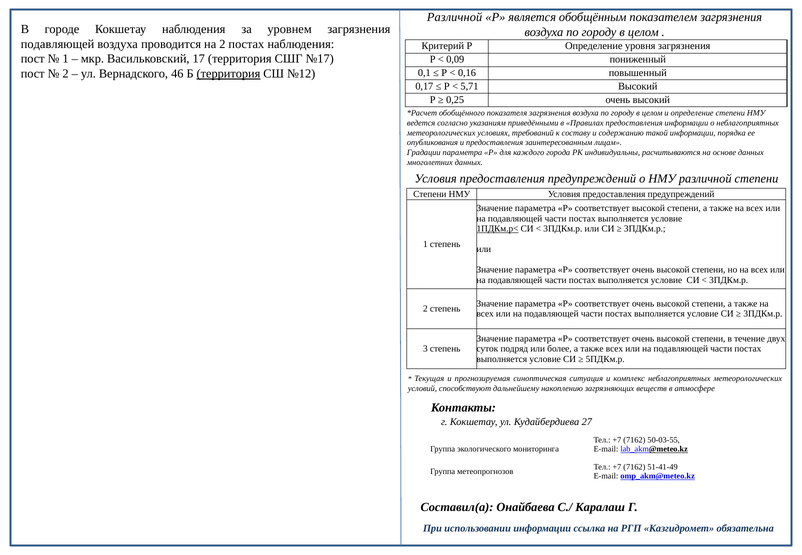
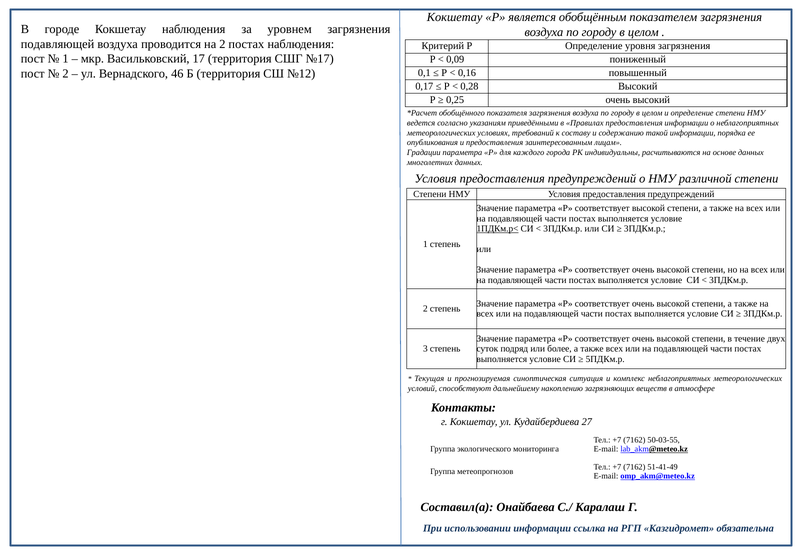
Различной: Различной -> Кокшетау (455, 17)
территория underline: present -> none (228, 74)
5,71: 5,71 -> 0,28 (469, 86)
